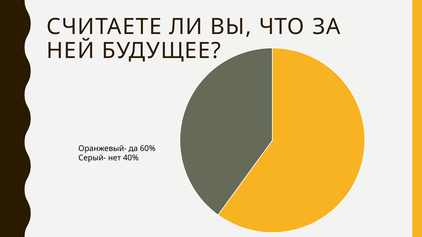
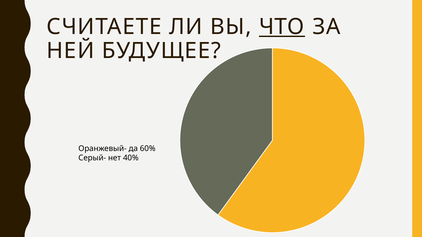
ЧТО underline: none -> present (282, 27)
